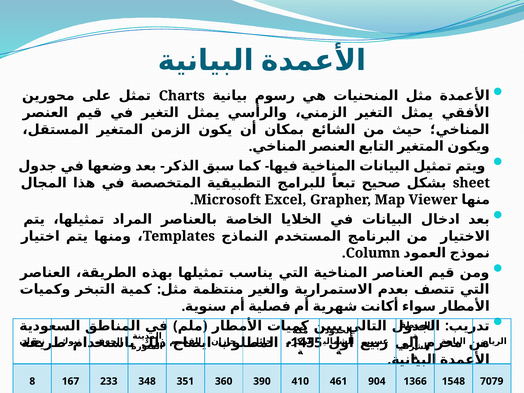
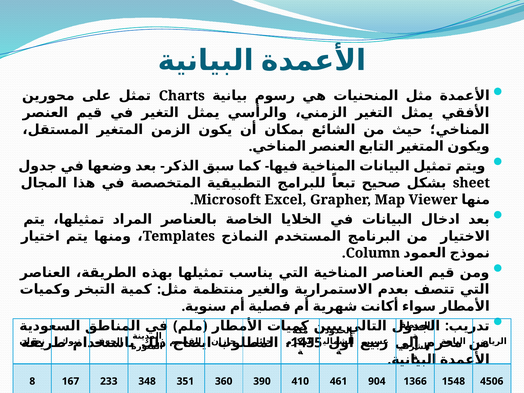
7079: 7079 -> 4506 (492, 381)
